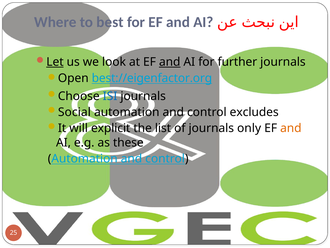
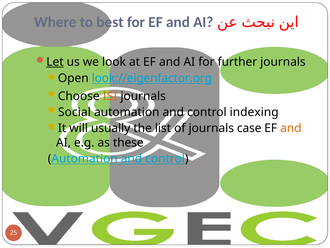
and underline: present -> none (170, 62)
best://eigenfactor.org: best://eigenfactor.org -> look://eigenfactor.org (152, 78)
ISI colour: blue -> orange (110, 96)
excludes: excludes -> indexing (254, 112)
explicit: explicit -> usually (111, 128)
only: only -> case (249, 128)
